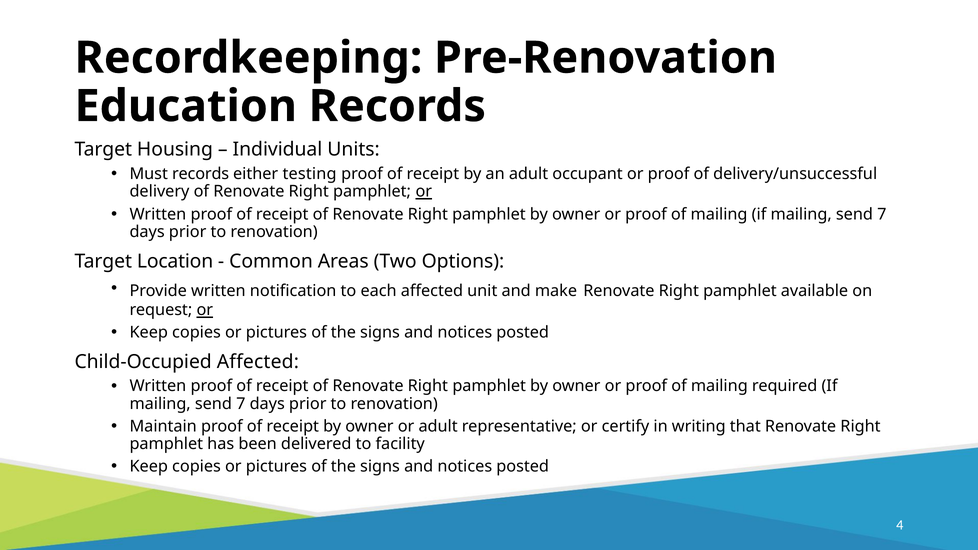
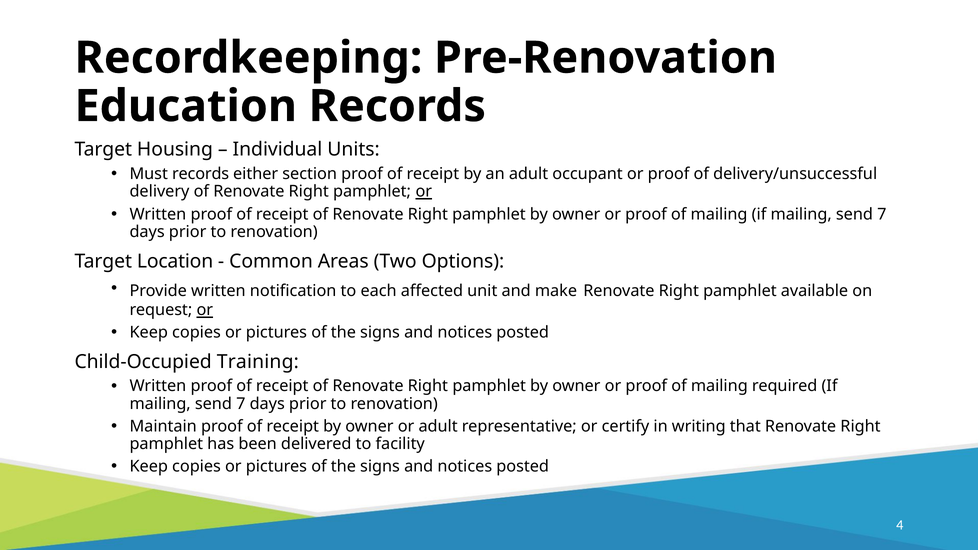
testing: testing -> section (310, 174)
Child-Occupied Affected: Affected -> Training (258, 362)
